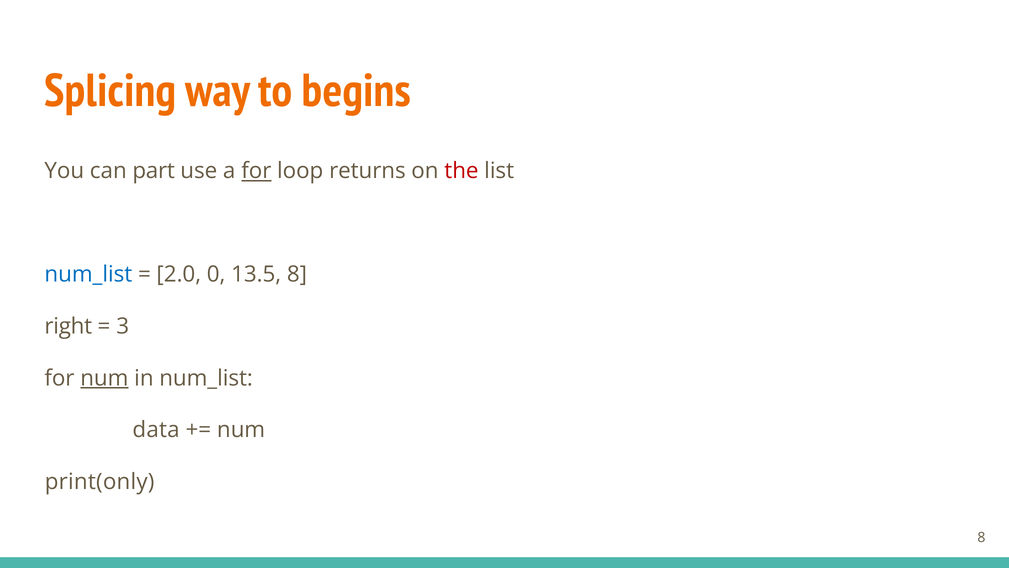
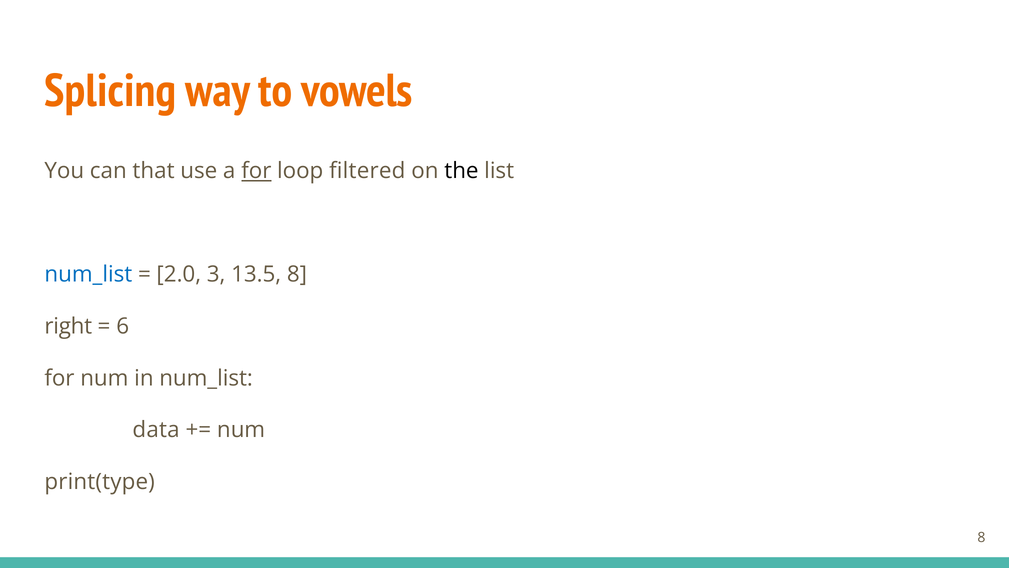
begins: begins -> vowels (357, 91)
part: part -> that (154, 171)
returns: returns -> filtered (367, 171)
the colour: red -> black (461, 171)
0: 0 -> 3 (216, 274)
3: 3 -> 6 (123, 326)
num underline: present -> none (104, 378)
print(only: print(only -> print(type (100, 481)
